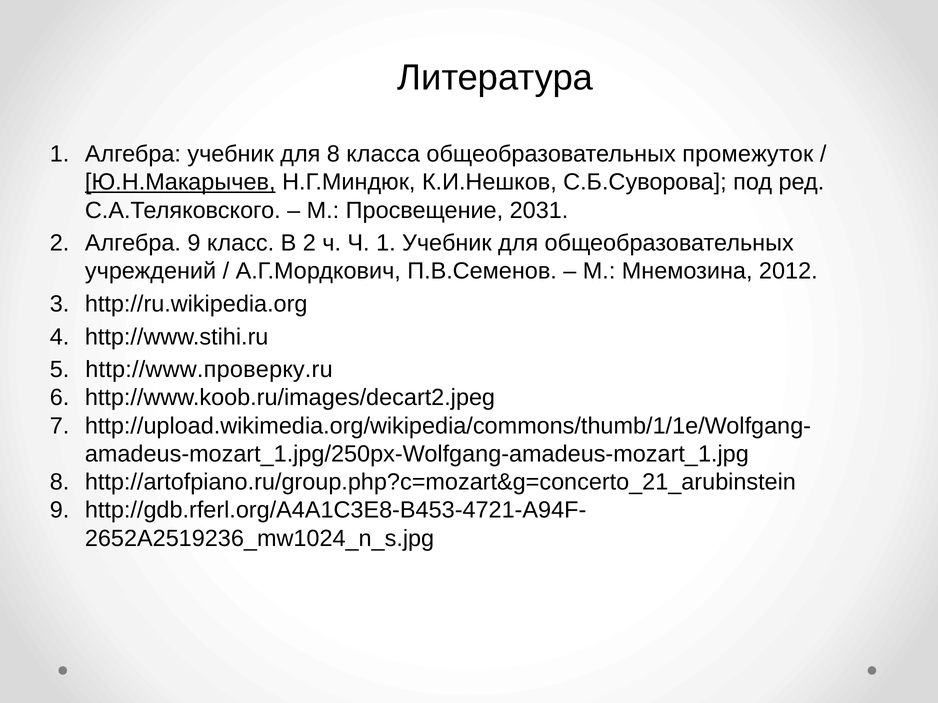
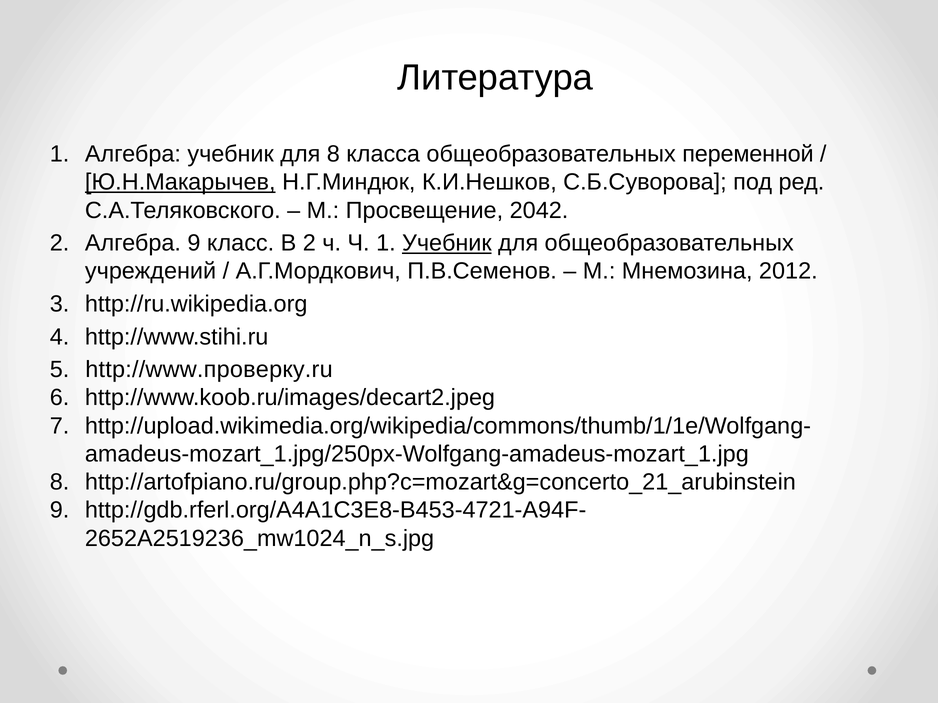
промежуток: промежуток -> переменной (748, 154)
2031: 2031 -> 2042 (539, 210)
Учебник underline: none -> present (447, 243)
